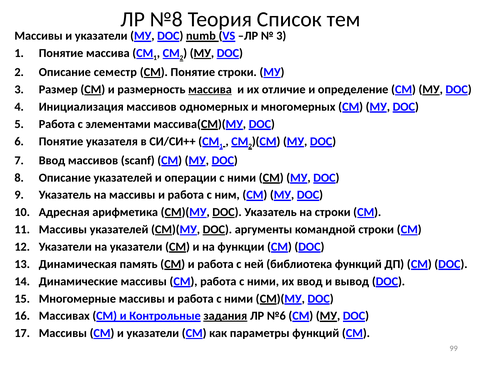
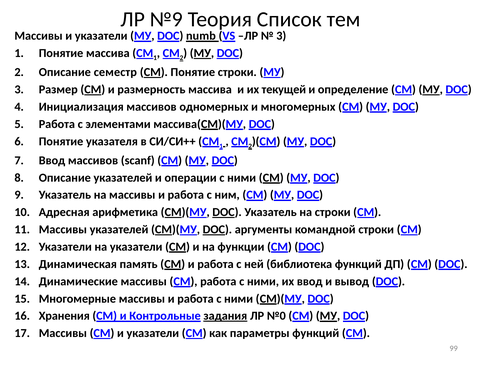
№8: №8 -> №9 (166, 19)
массива underline: present -> none (210, 90)
отличие: отличие -> текущей (284, 90)
Массивах: Массивах -> Хранения (64, 316)
№6: №6 -> №0 (276, 316)
